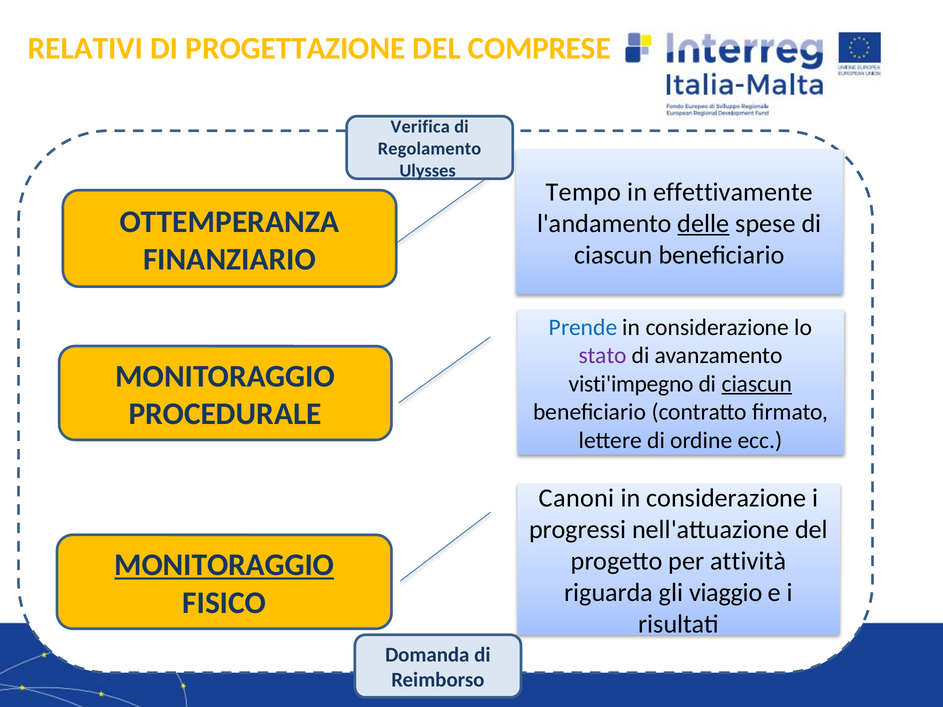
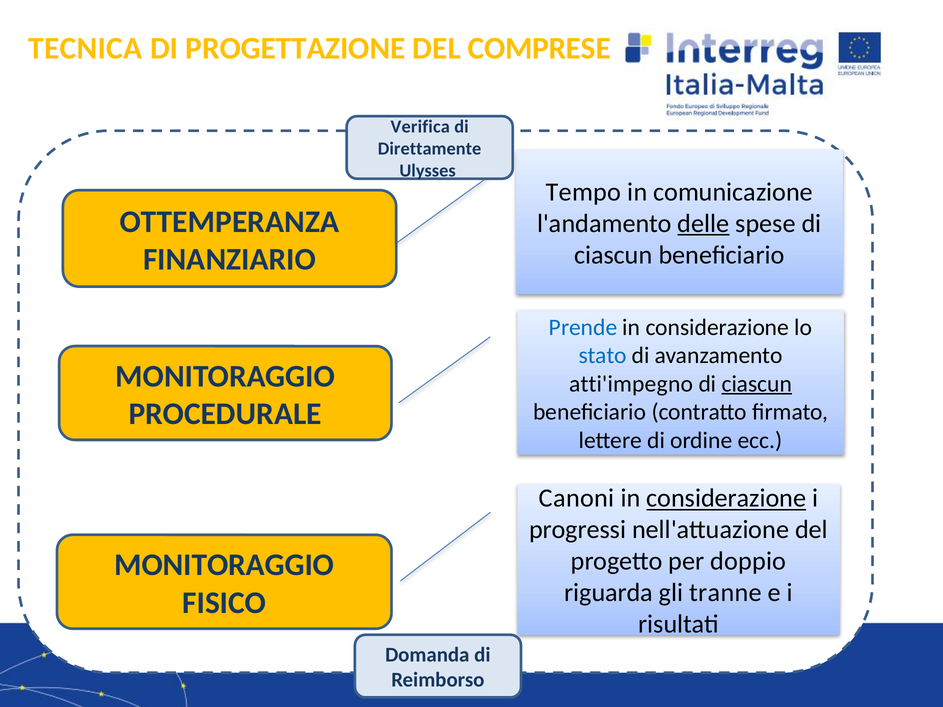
RELATIVI: RELATIVI -> TECNICA (85, 48)
Regolamento: Regolamento -> Direttamente (430, 149)
effettivamente: effettivamente -> comunicazione (733, 192)
stato colour: purple -> blue (603, 356)
visti'impegno: visti'impegno -> atti'impegno (631, 384)
considerazione underline: none -> present (726, 498)
attività: attività -> doppio (748, 561)
MONITORAGGIO underline: present -> none (224, 565)
viaggio: viaggio -> tranne (725, 593)
